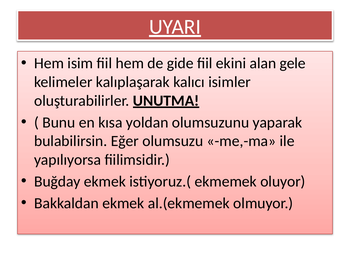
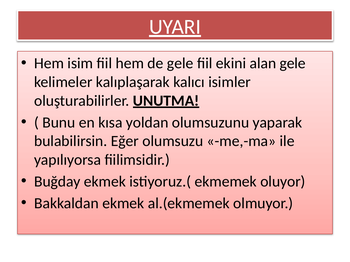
de gide: gide -> gele (180, 63)
